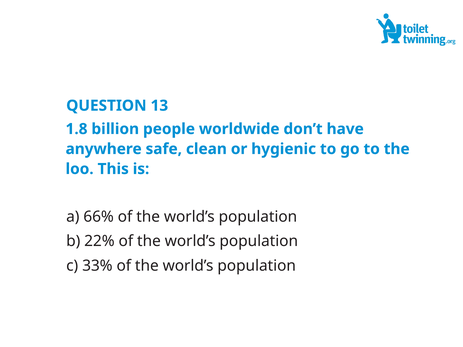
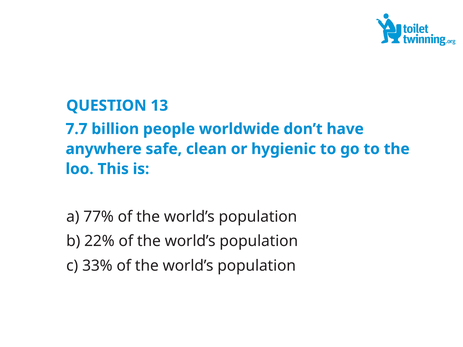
1.8: 1.8 -> 7.7 (77, 129)
66%: 66% -> 77% (99, 217)
